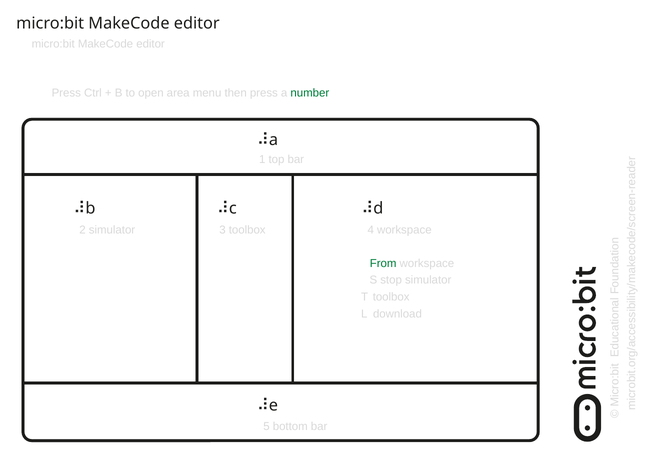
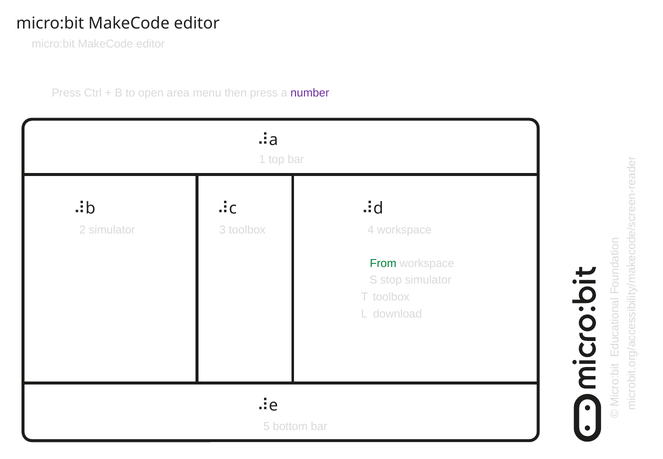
number colour: green -> purple (310, 93)
